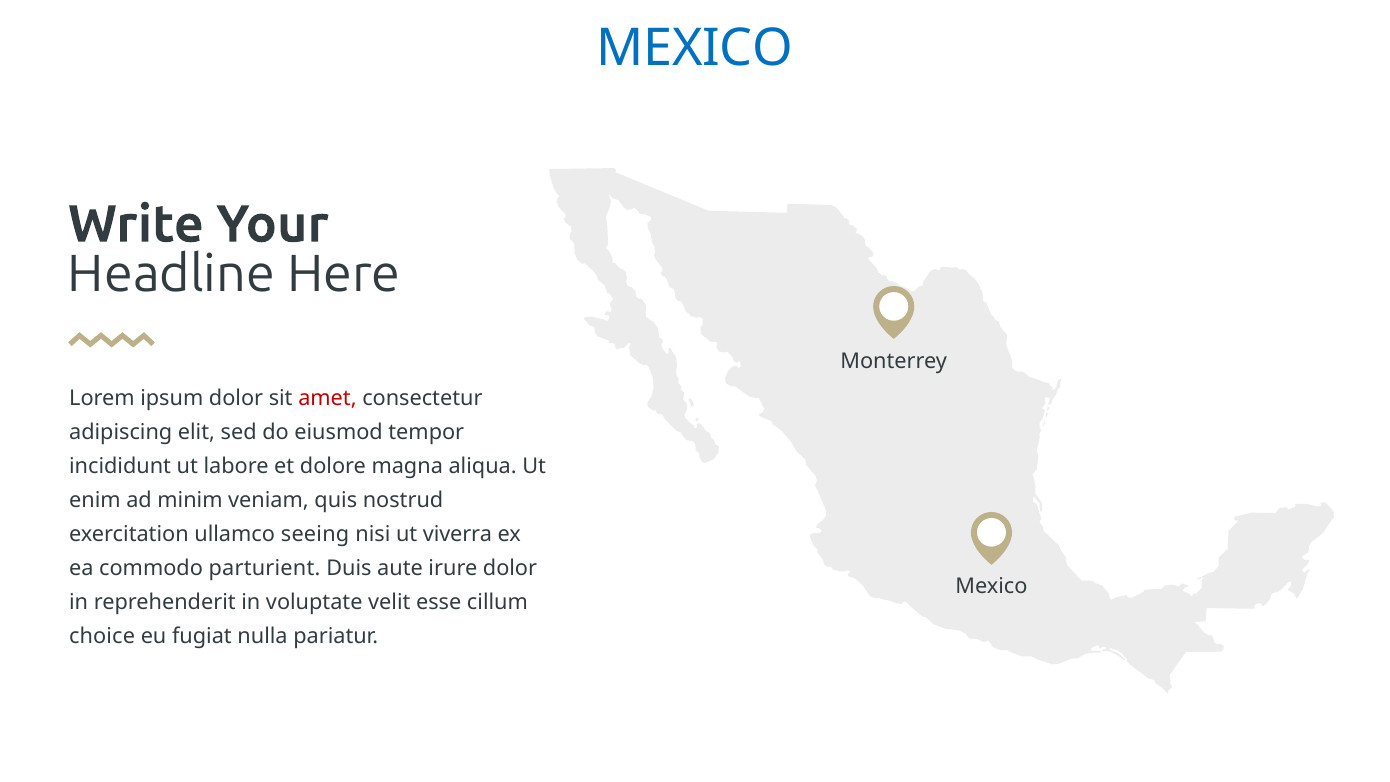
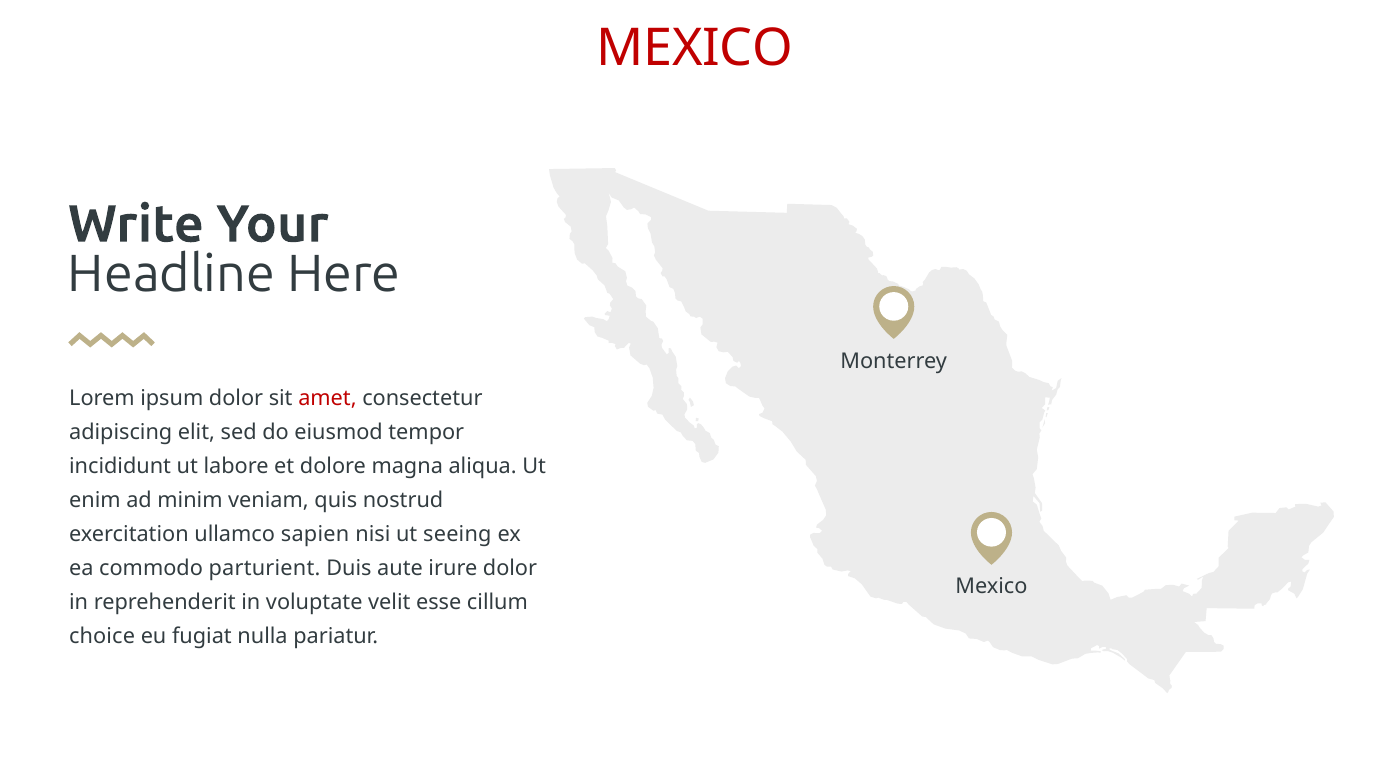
MEXICO colour: blue -> red (695, 48)
seeing: seeing -> sapien (315, 534)
viverra: viverra -> seeing (457, 534)
